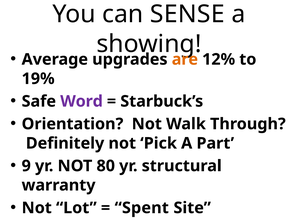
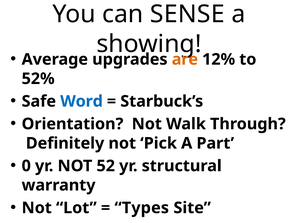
19%: 19% -> 52% (38, 79)
Word colour: purple -> blue (82, 102)
9: 9 -> 0 (26, 166)
80: 80 -> 52 (106, 166)
Spent: Spent -> Types (142, 208)
